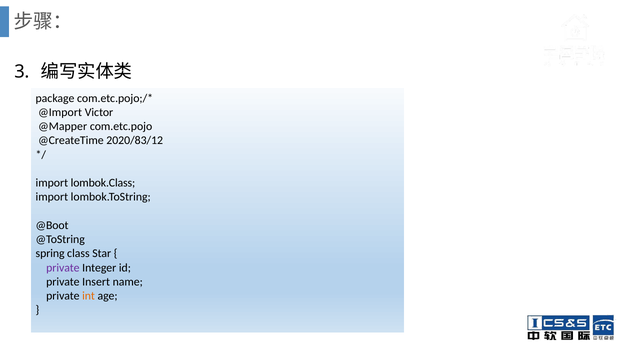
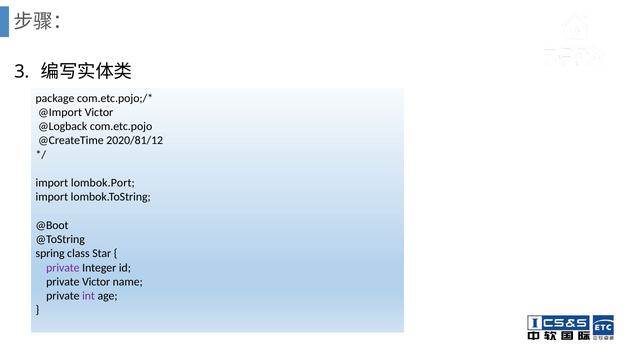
@Mapper: @Mapper -> @Logback (63, 127)
2020/83/12: 2020/83/12 -> 2020/81/12 (135, 141)
lombok.Class: lombok.Class -> lombok.Port (103, 183)
private Insert: Insert -> Victor (96, 282)
int colour: orange -> purple (89, 296)
